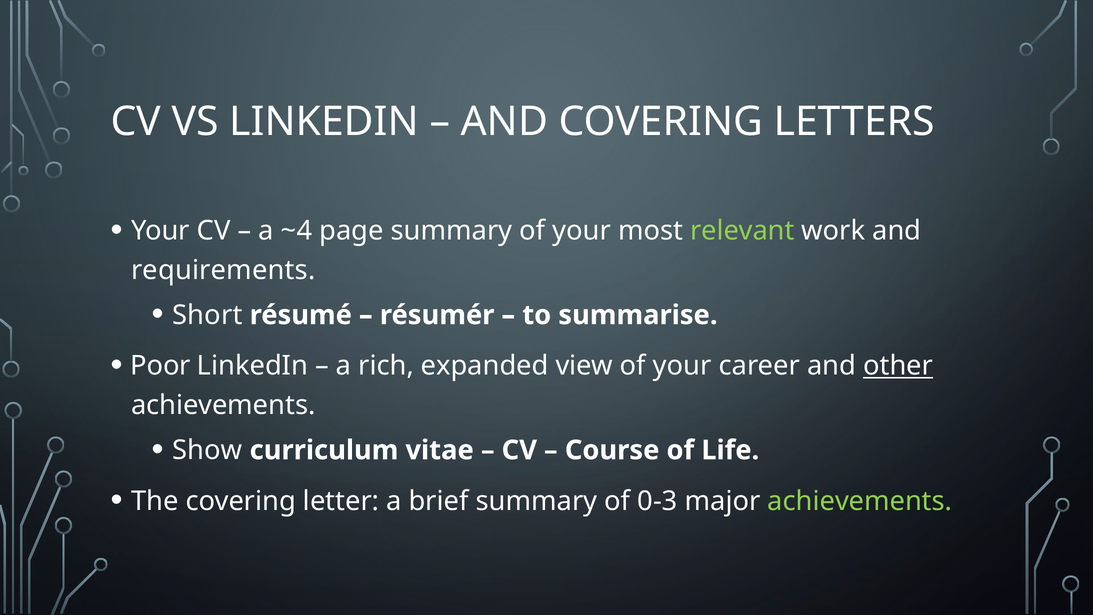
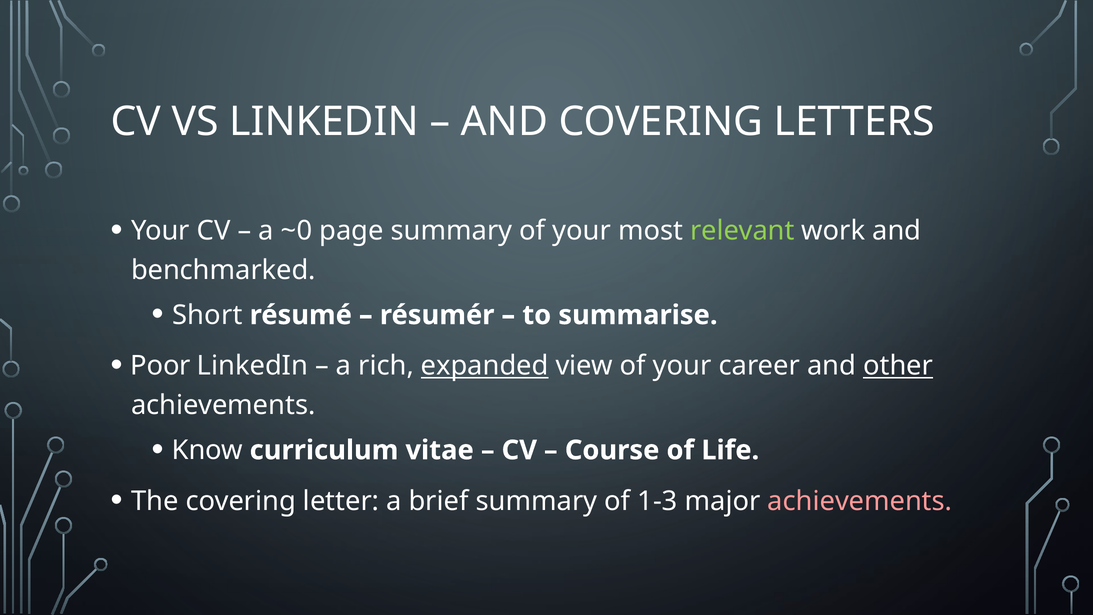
~4: ~4 -> ~0 (297, 231)
requirements: requirements -> benchmarked (223, 270)
expanded underline: none -> present (485, 366)
Show: Show -> Know (207, 450)
0-3: 0-3 -> 1-3 (658, 501)
achievements colour: light green -> pink (860, 501)
